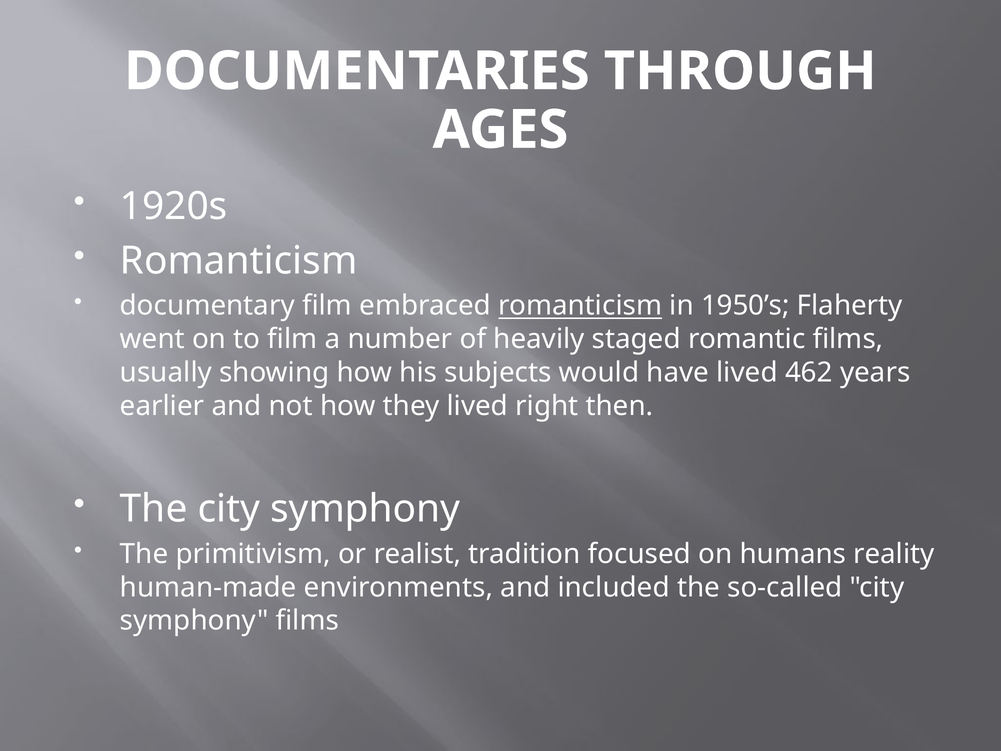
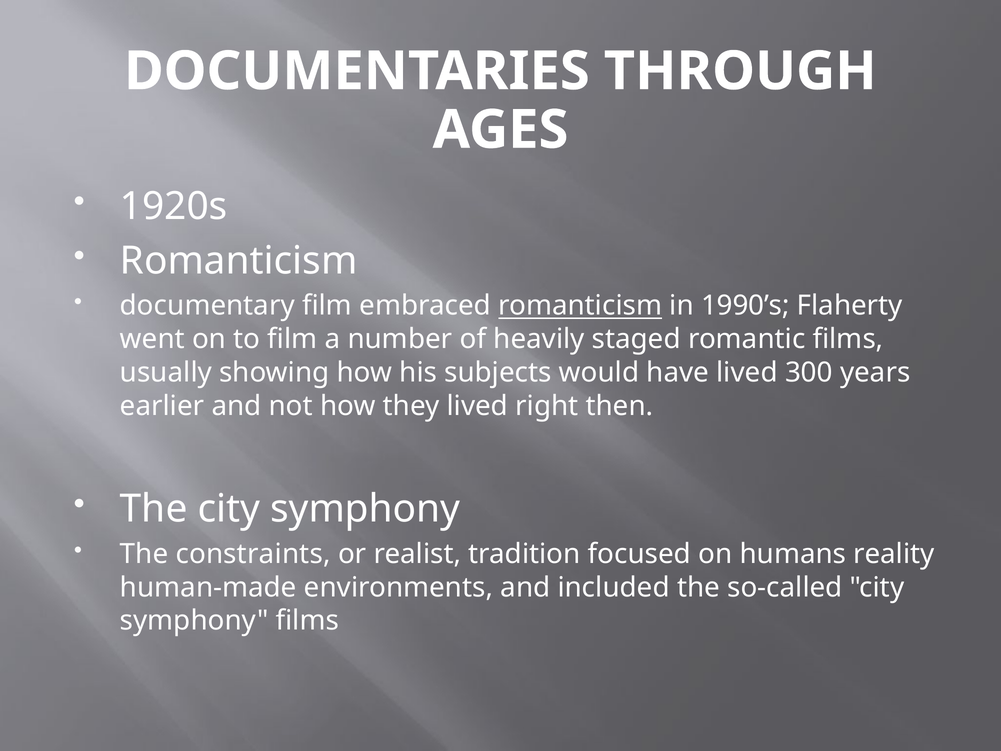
1950’s: 1950’s -> 1990’s (745, 306)
462: 462 -> 300 (809, 372)
primitivism: primitivism -> constraints (253, 554)
